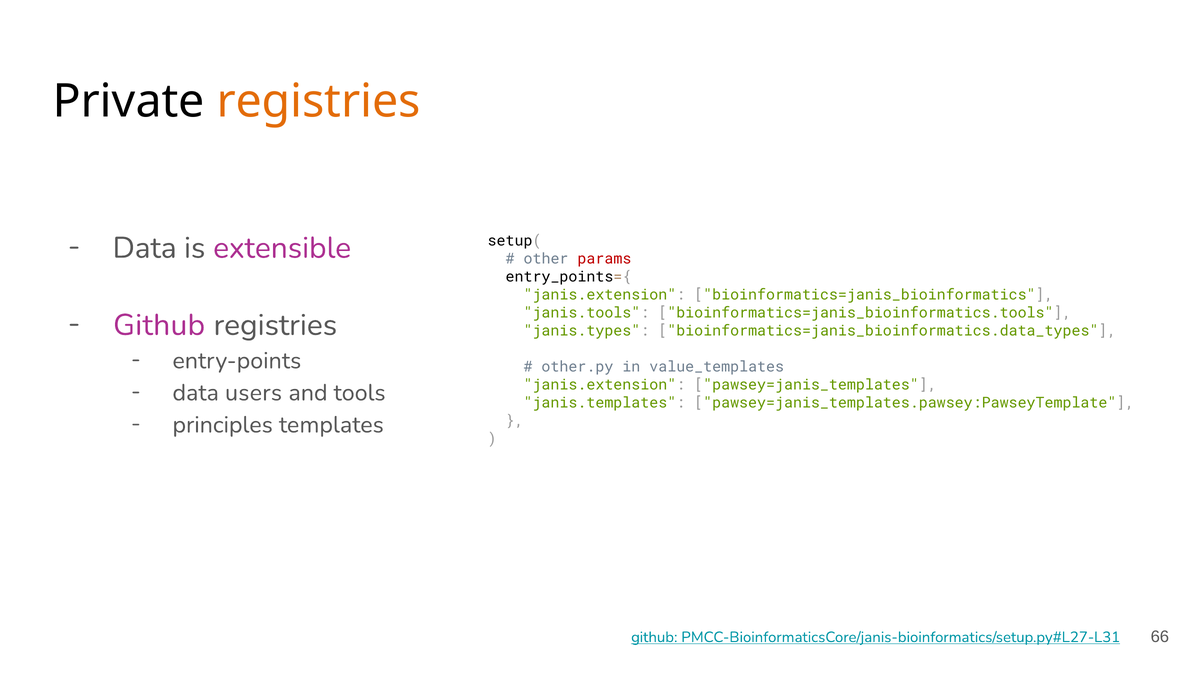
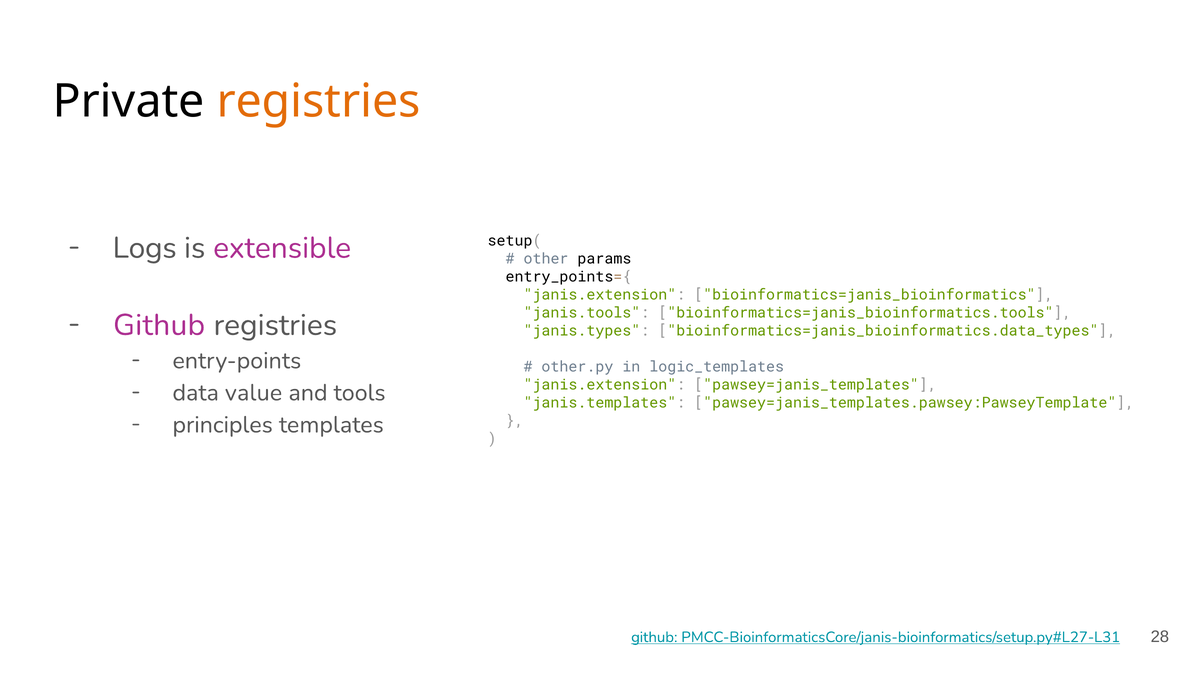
Data: Data -> Logs (145, 248)
params colour: red -> black (604, 259)
value_templates: value_templates -> logic_templates (717, 367)
users: users -> value (254, 393)
66: 66 -> 28 (1160, 637)
